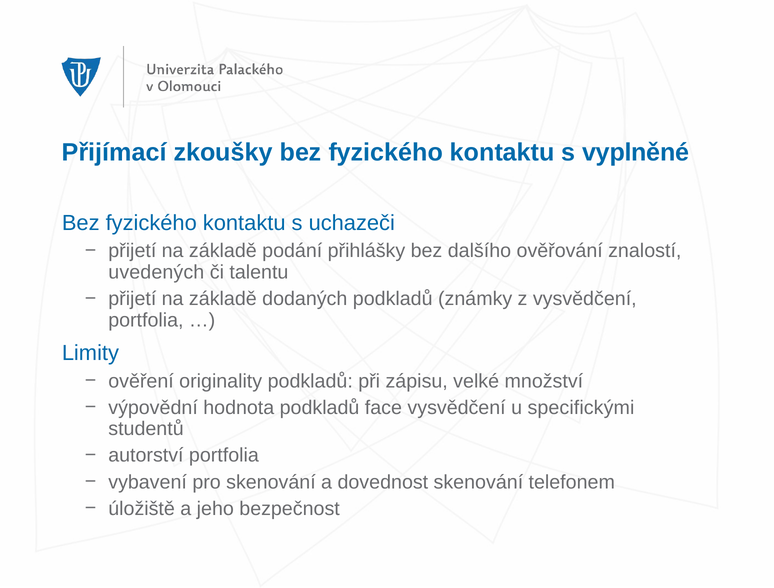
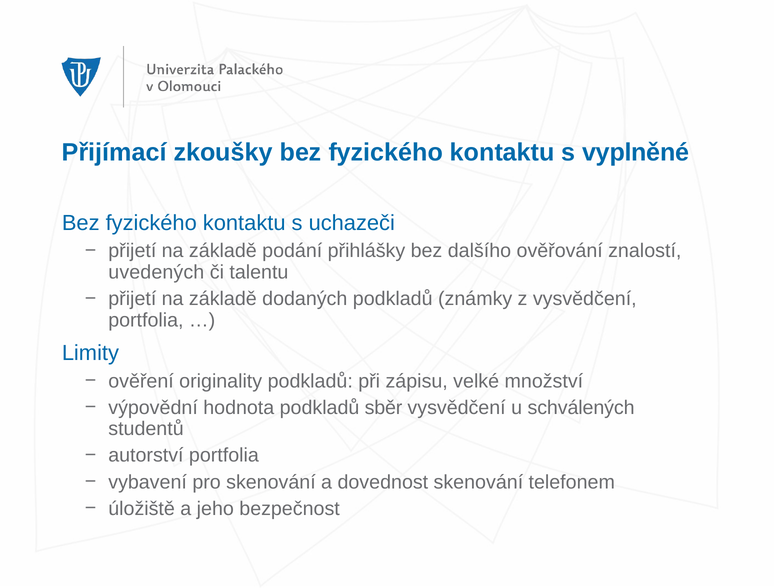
face: face -> sběr (383, 408)
specifickými: specifickými -> schválených (581, 408)
